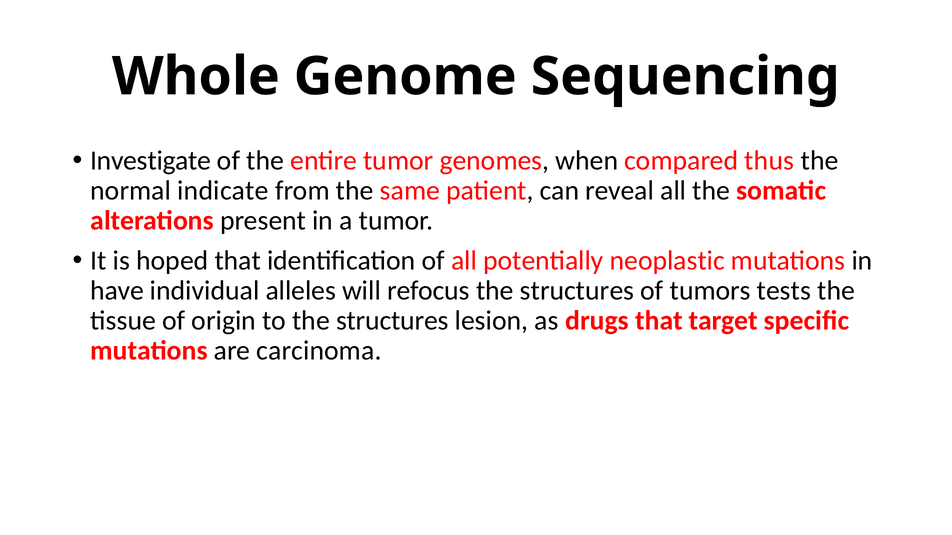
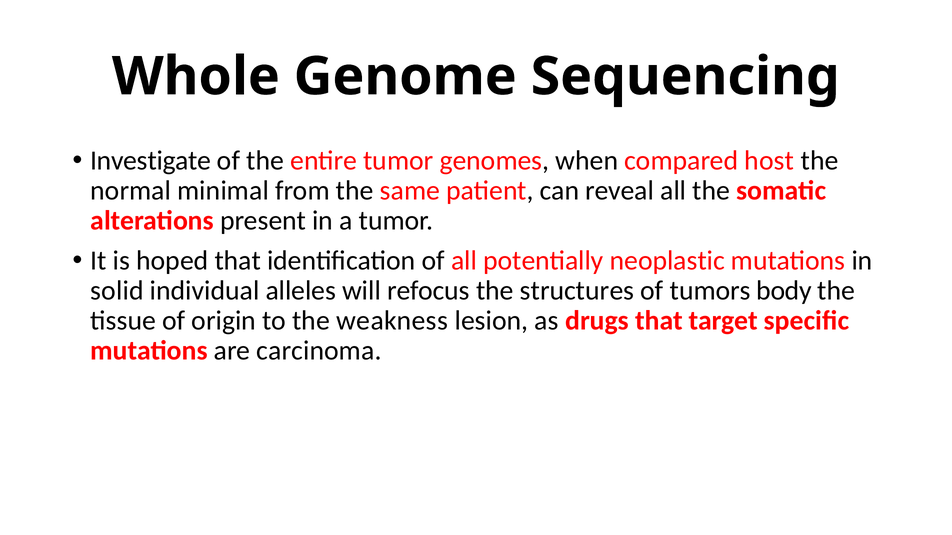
thus: thus -> host (769, 161)
indicate: indicate -> minimal (223, 191)
have: have -> solid (117, 291)
tests: tests -> body (784, 291)
to the structures: structures -> weakness (392, 321)
